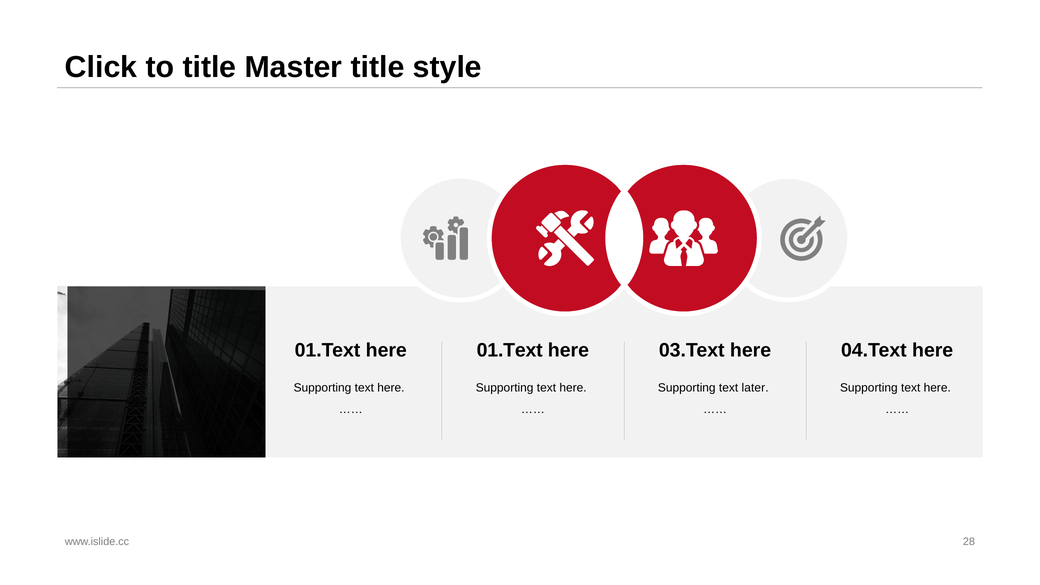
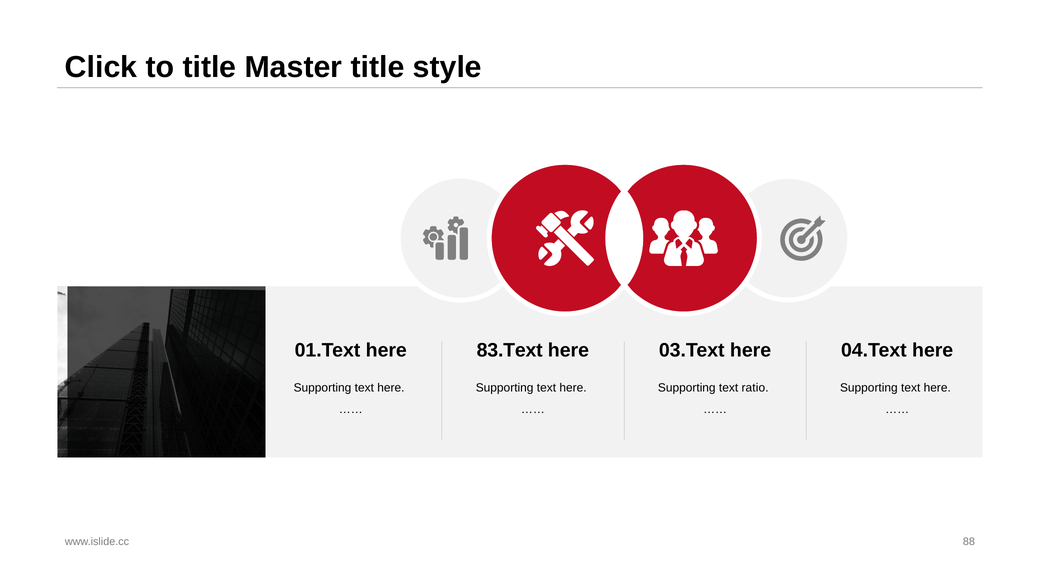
01.Text: 01.Text -> 83.Text (510, 350)
later: later -> ratio (755, 388)
28: 28 -> 88 (969, 542)
